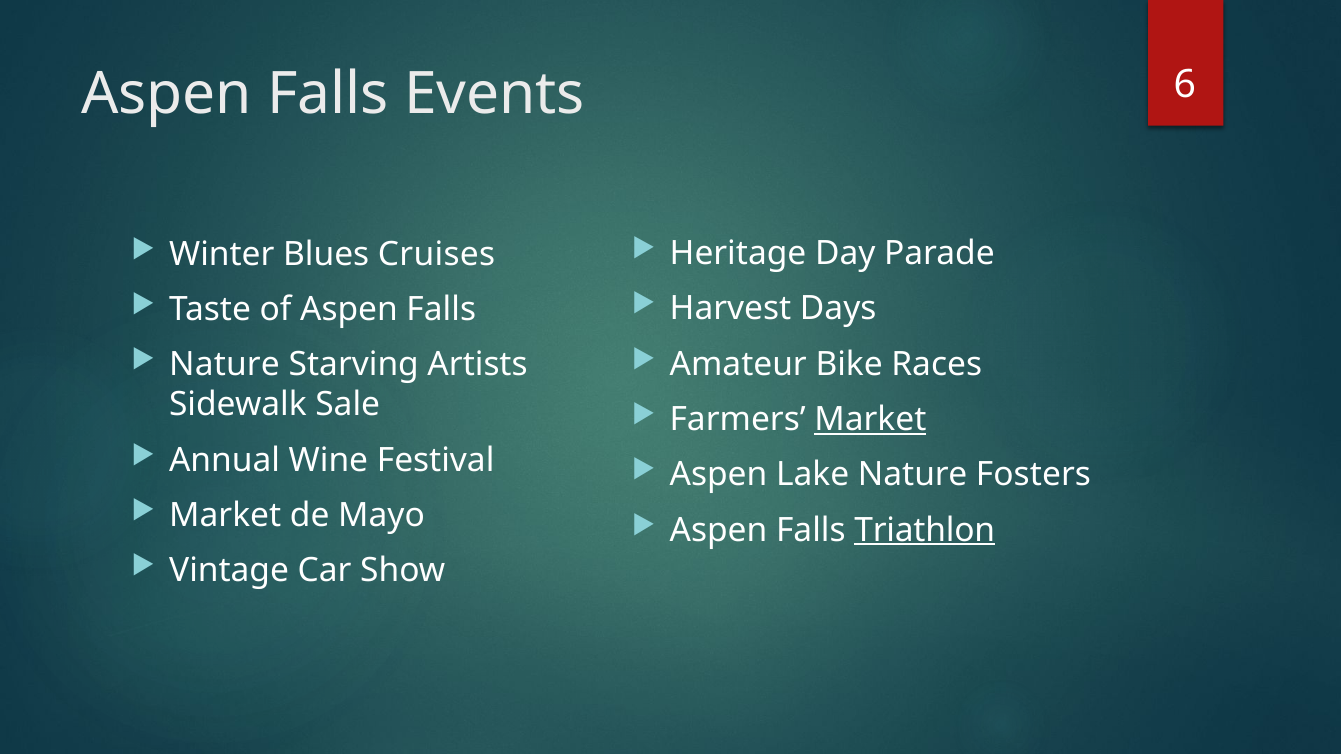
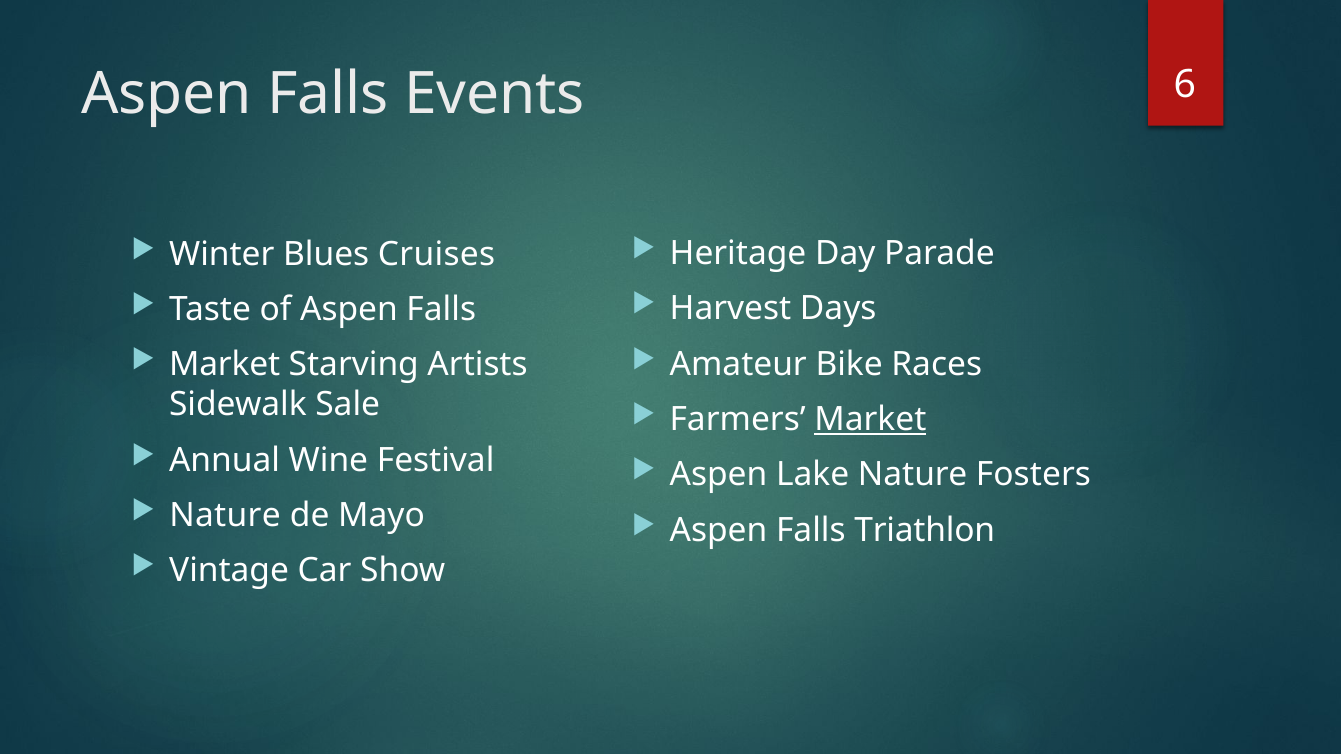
Nature: Nature -> Market (225, 365)
Market: Market -> Nature (225, 516)
Triathlon underline: present -> none (925, 530)
